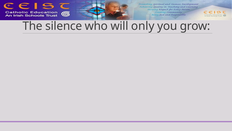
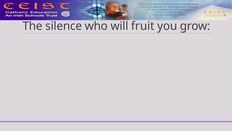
only: only -> fruit (143, 26)
